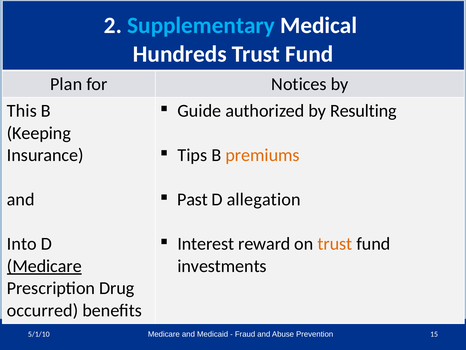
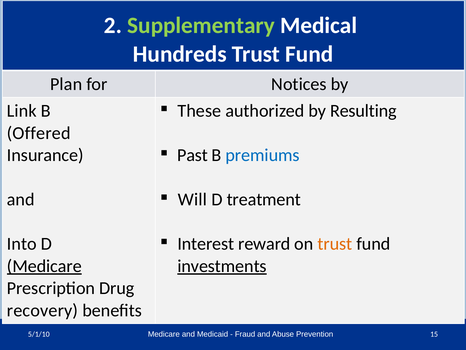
Supplementary colour: light blue -> light green (201, 26)
Guide: Guide -> These (199, 111)
This: This -> Link (22, 111)
Keeping: Keeping -> Offered (39, 133)
Tips: Tips -> Past (193, 155)
premiums colour: orange -> blue (263, 155)
Past: Past -> Will (192, 199)
allegation: allegation -> treatment (264, 199)
investments underline: none -> present (222, 266)
occurred: occurred -> recovery (43, 310)
